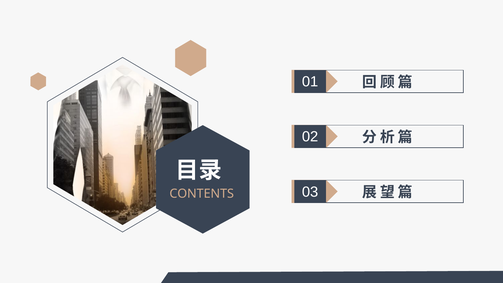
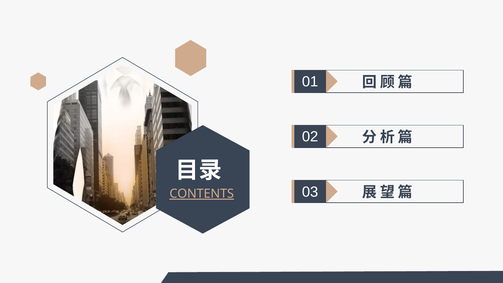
CONTENTS underline: none -> present (202, 194)
